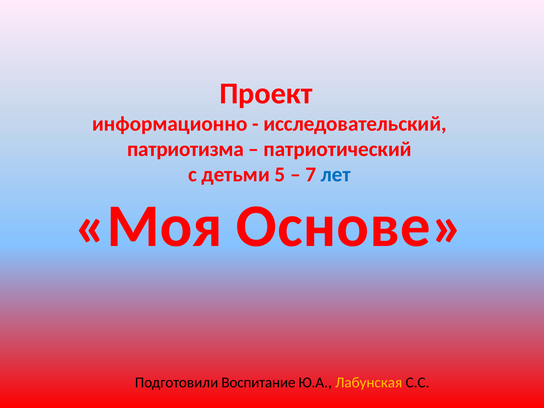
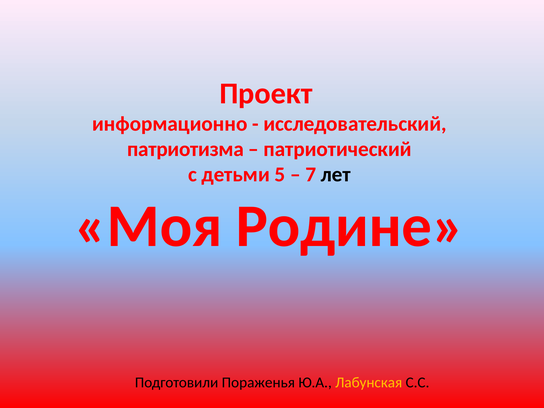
лет colour: blue -> black (336, 174)
Основе: Основе -> Родине (350, 226)
Воспитание: Воспитание -> Пораженья (258, 383)
